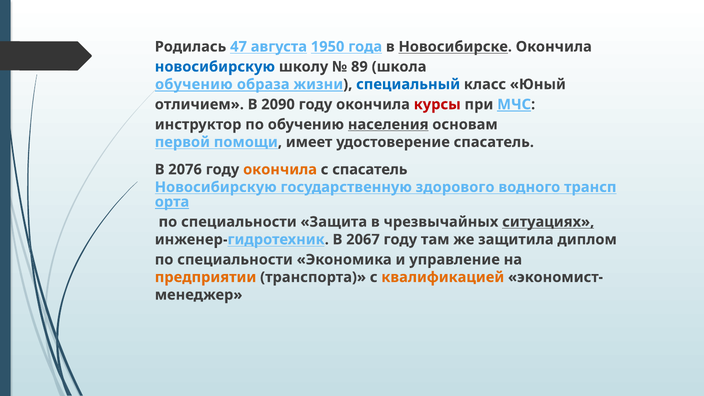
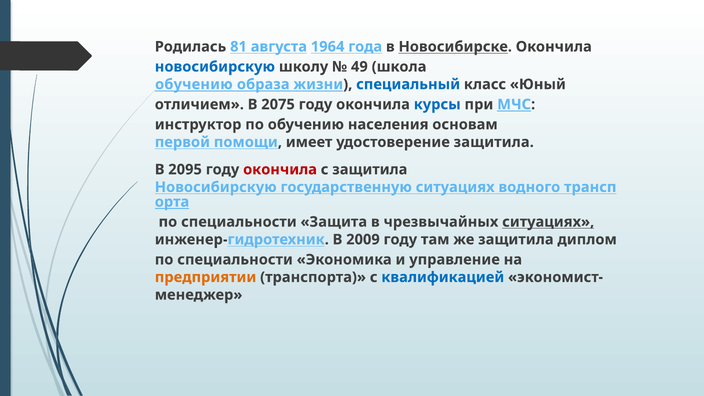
47: 47 -> 81 (239, 47)
1950: 1950 -> 1964 (328, 47)
89: 89 -> 49 (359, 67)
2090: 2090 -> 2075 (278, 104)
курсы colour: red -> blue (437, 104)
населения underline: present -> none (388, 124)
удостоверение спасатель: спасатель -> защитила (494, 142)
2076: 2076 -> 2095 (185, 169)
окончила colour: orange -> red (280, 169)
с спасатель: спасатель -> защитила (370, 169)
государственную здорового: здорового -> ситуациях (455, 187)
2067: 2067 -> 2009 (363, 240)
квалификацией colour: orange -> blue (443, 277)
